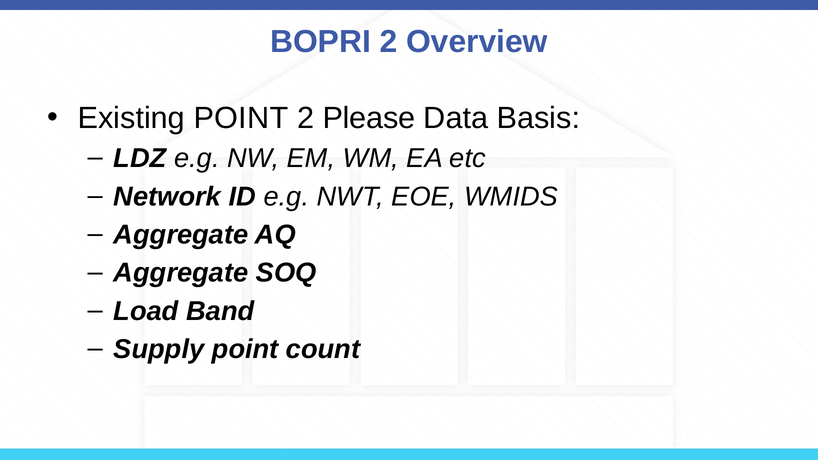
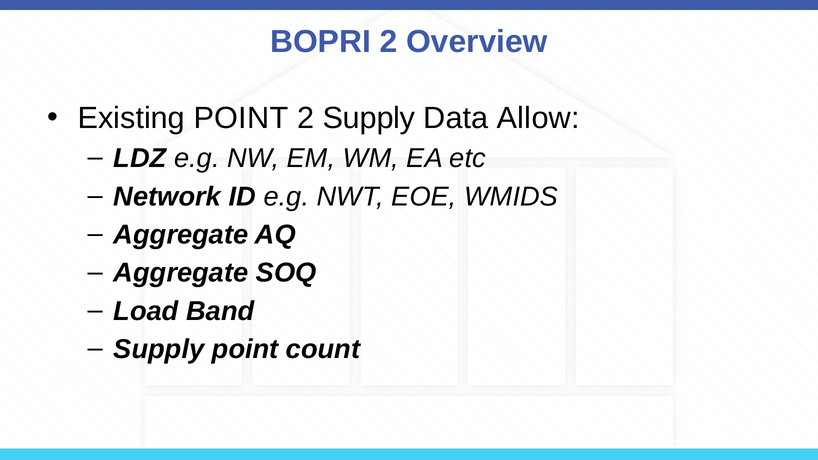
2 Please: Please -> Supply (369, 118)
Basis: Basis -> Allow (538, 118)
